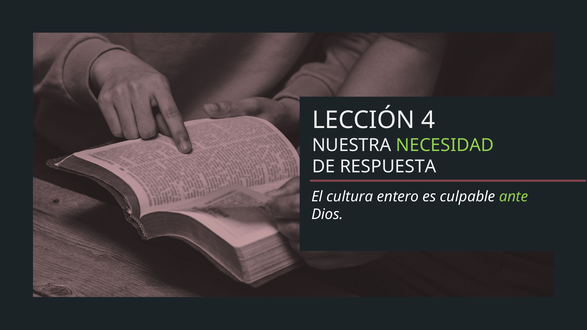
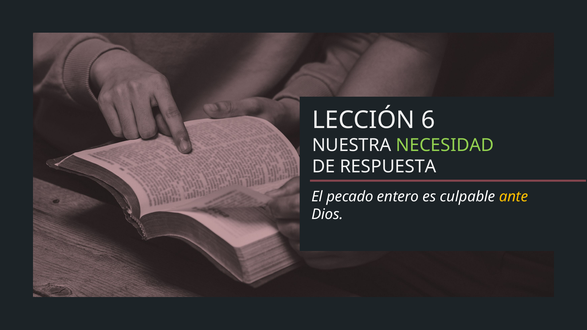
4: 4 -> 6 (428, 120)
cultura: cultura -> pecado (350, 197)
ante colour: light green -> yellow (514, 197)
